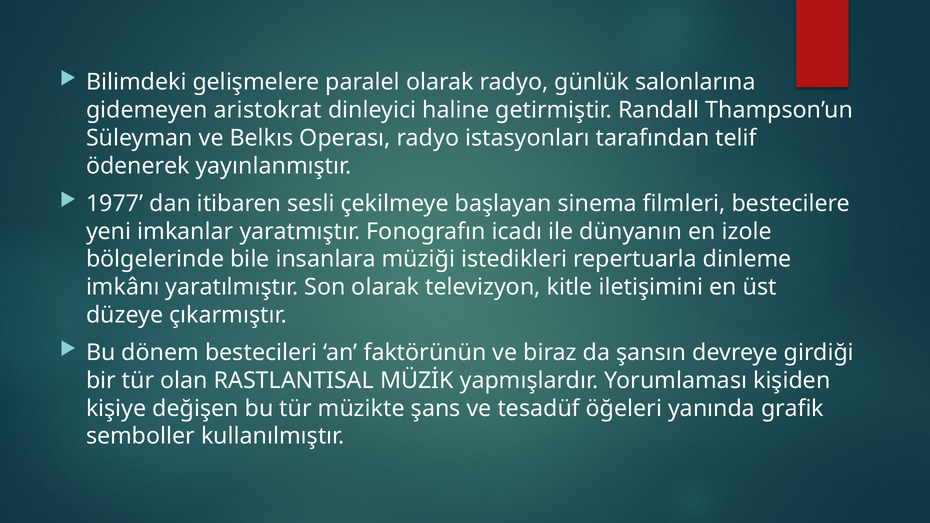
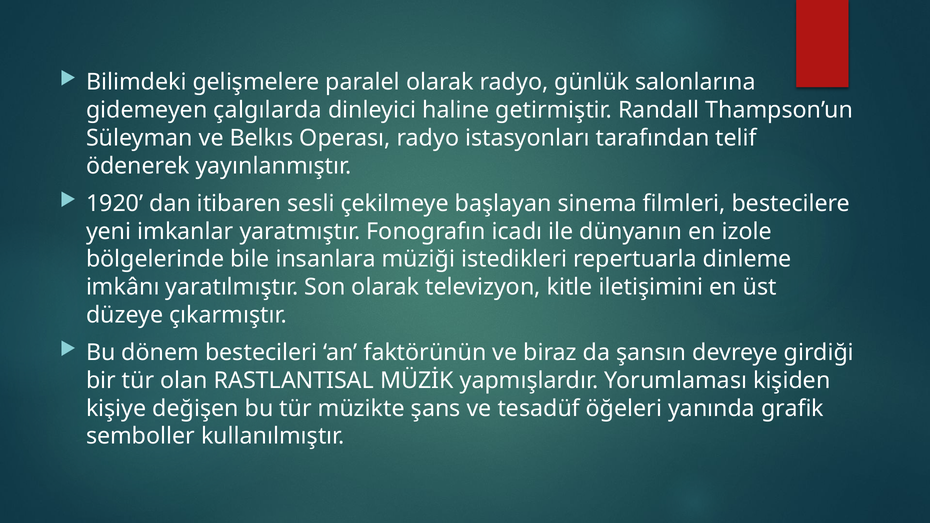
aristokrat: aristokrat -> çalgılarda (268, 110)
1977: 1977 -> 1920 (115, 203)
